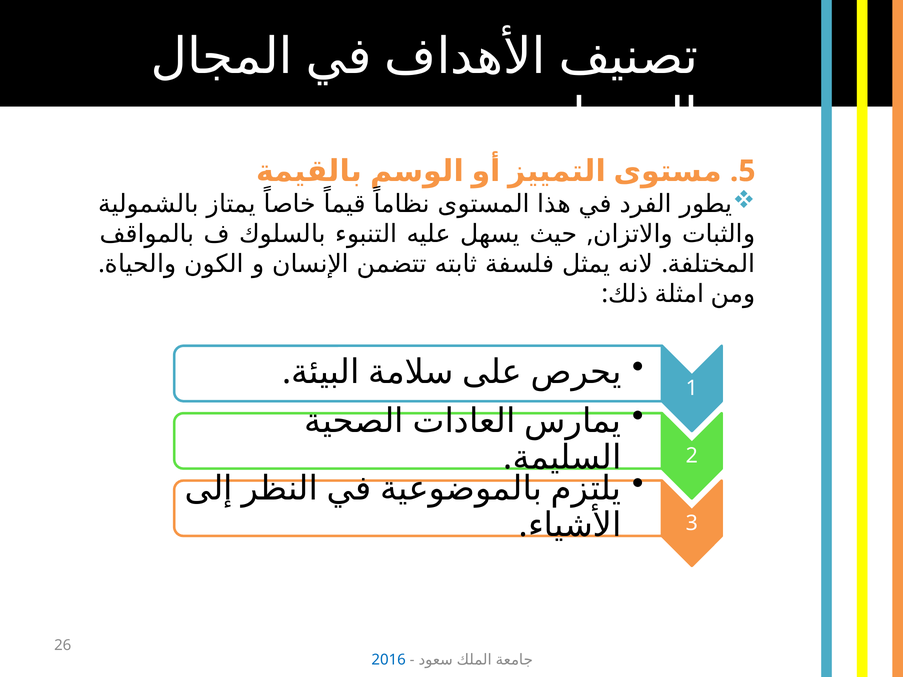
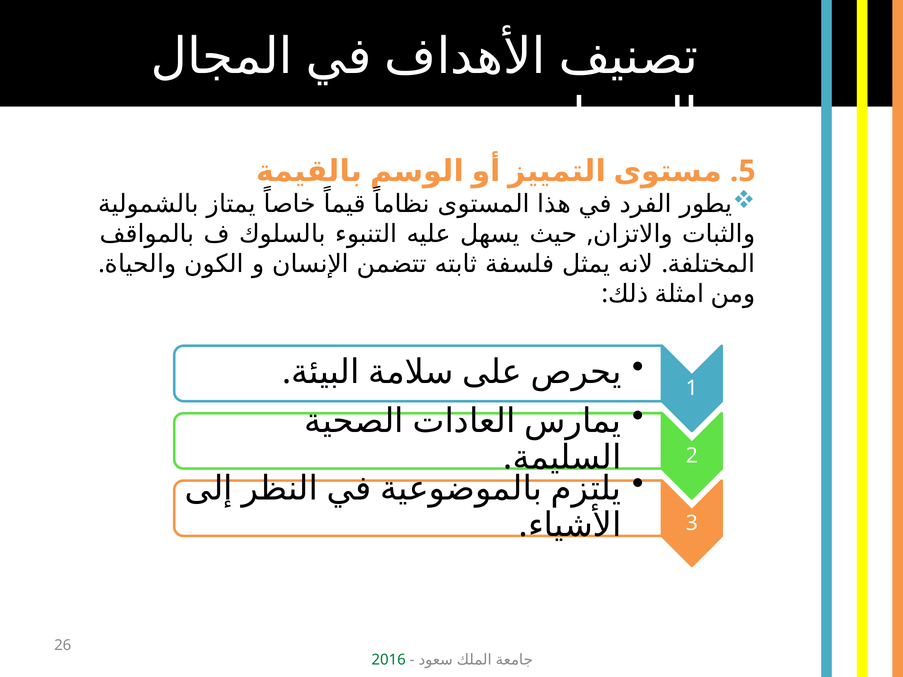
2016 colour: blue -> green (389, 660)
